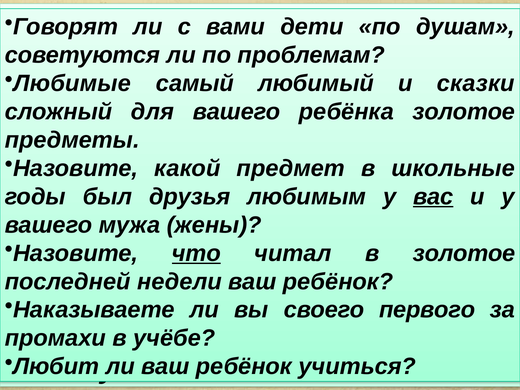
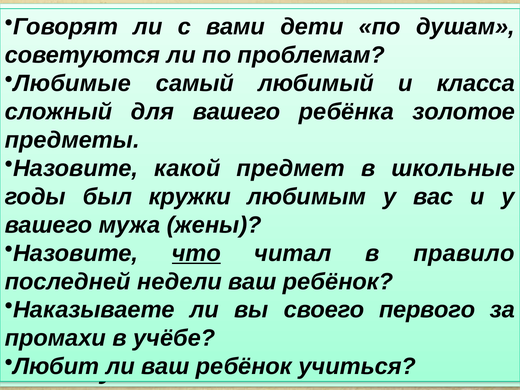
сказки: сказки -> класса (476, 83)
друзья: друзья -> кружки (190, 197)
вас underline: present -> none (433, 197)
золотое: золотое -> правило (464, 253)
